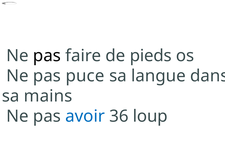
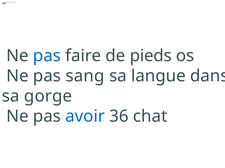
pas colour: black -> blue (47, 56)
puce: puce -> sang (85, 76)
mains: mains -> gorge (48, 96)
loup: loup -> chat (150, 117)
